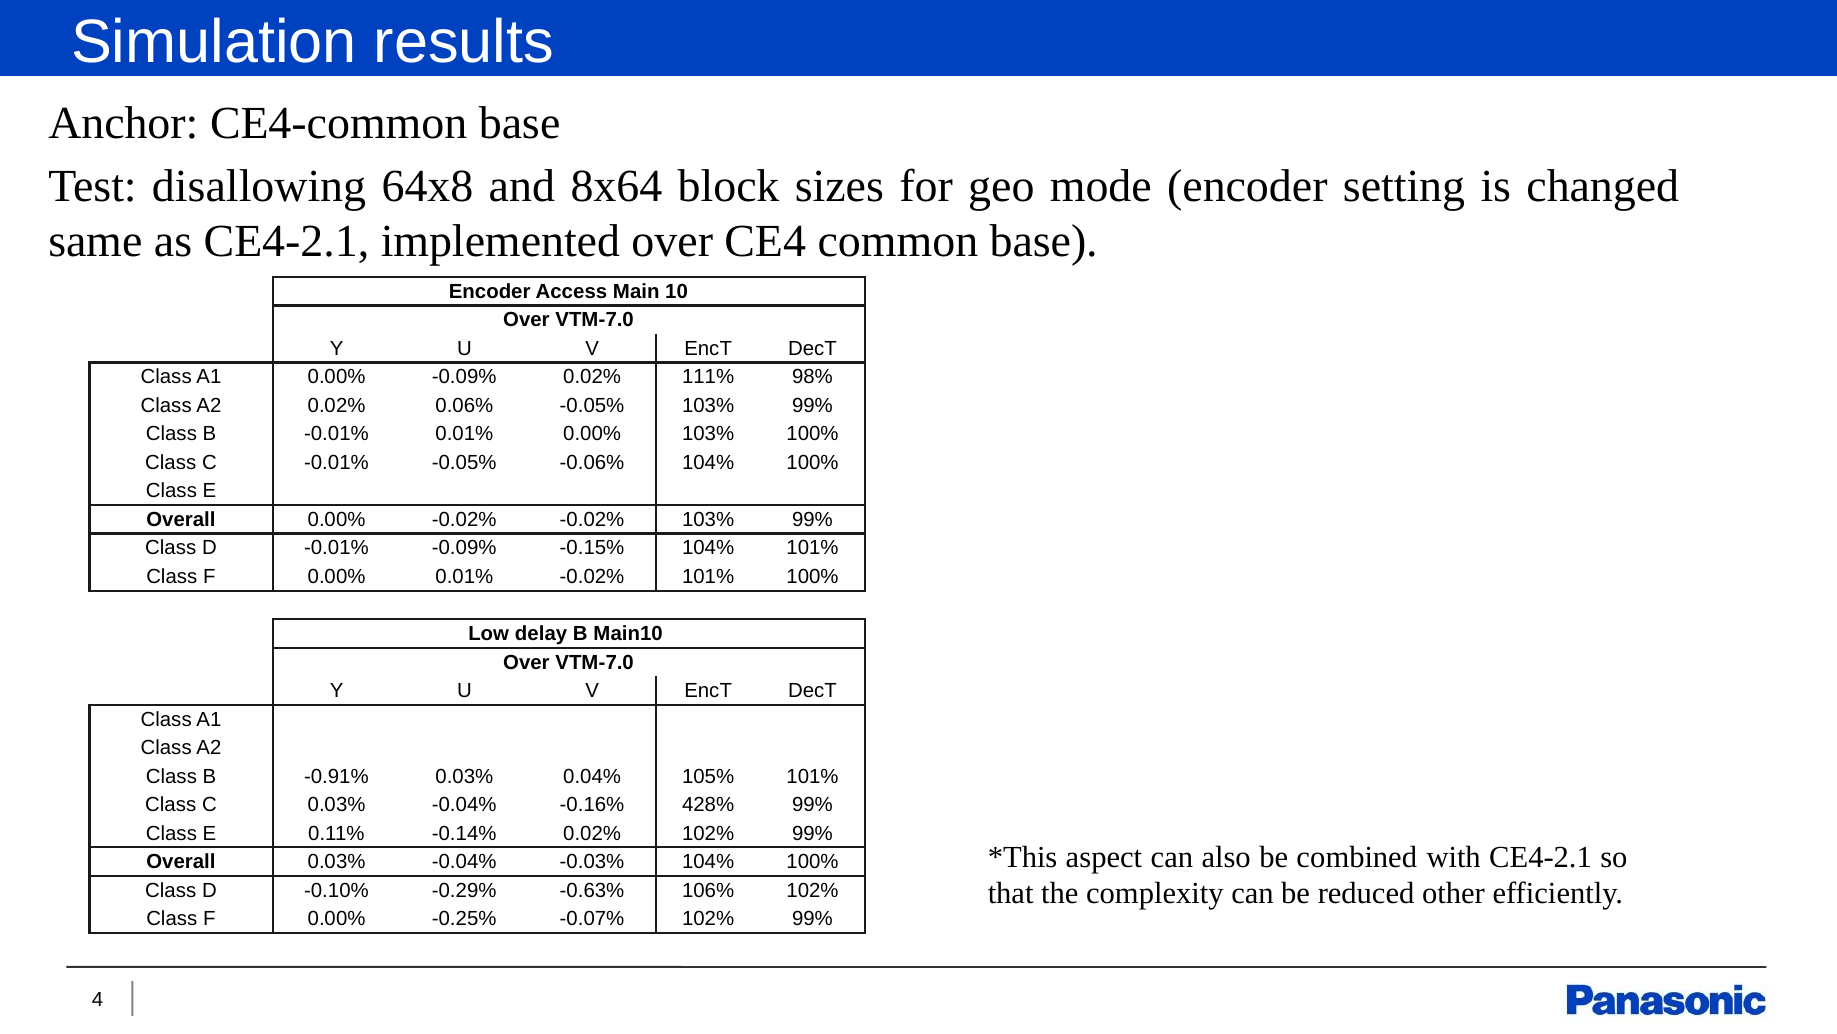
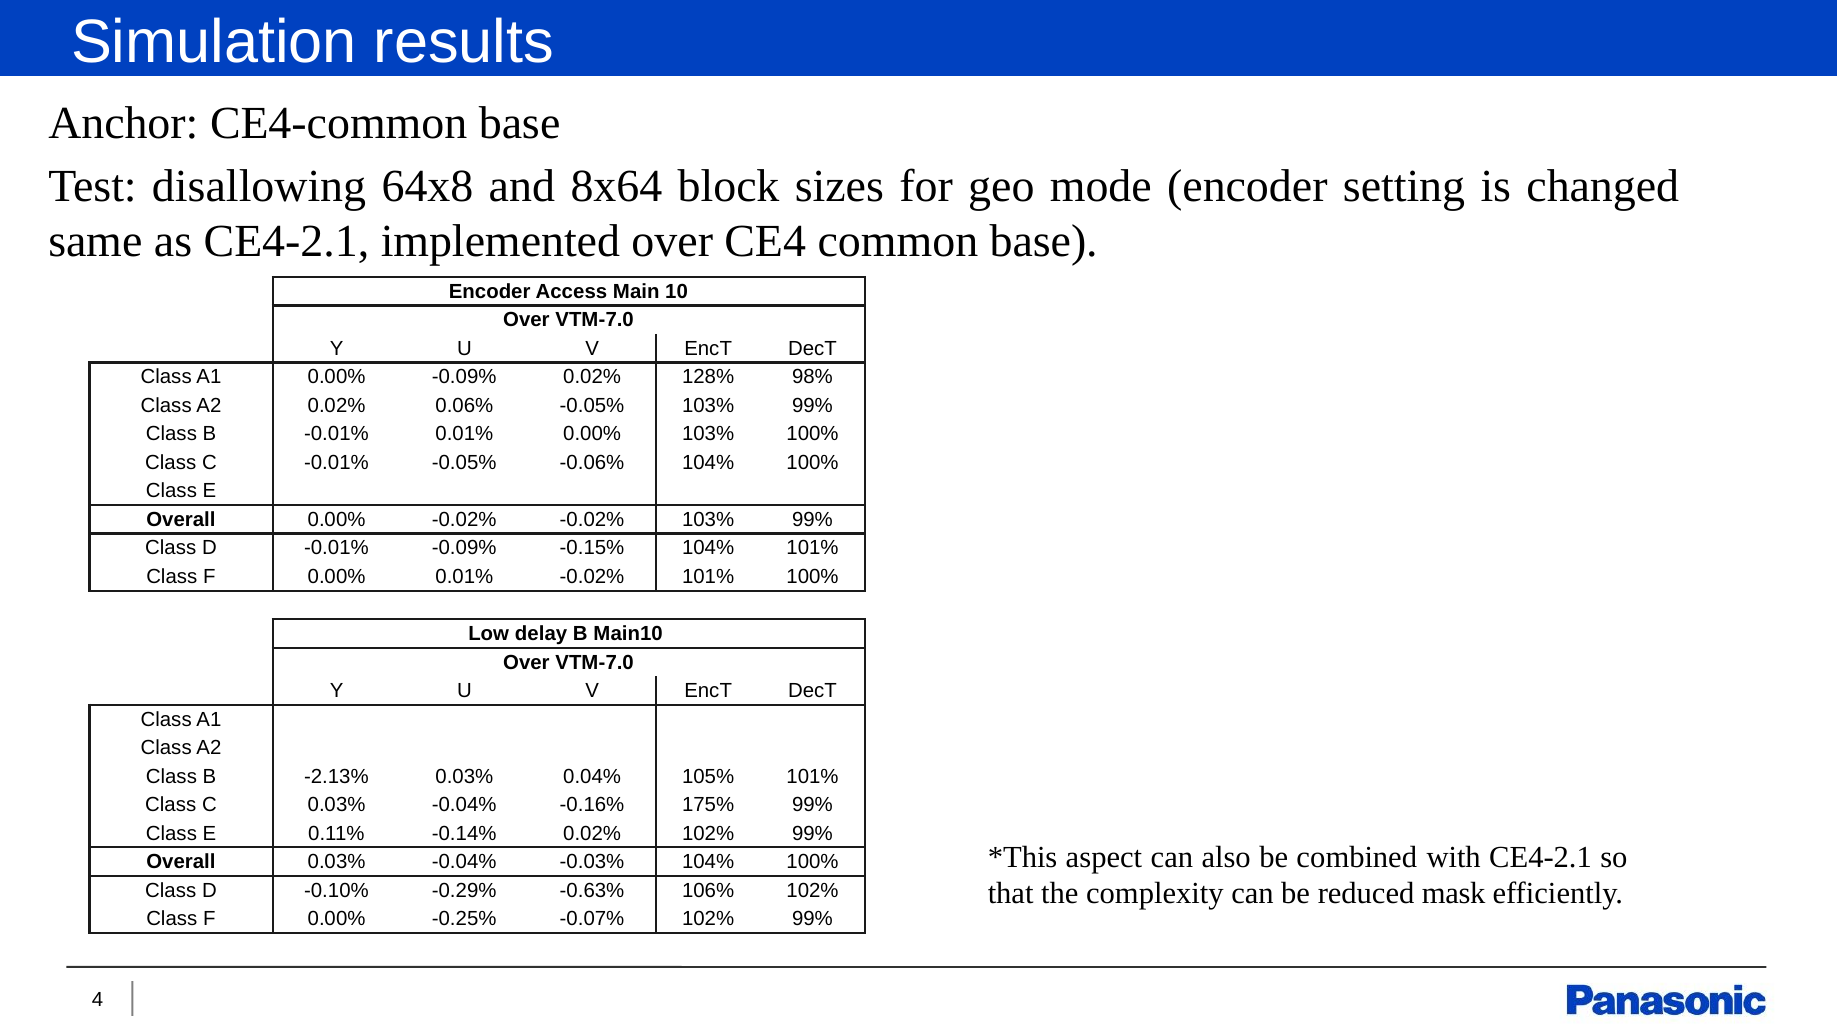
111%: 111% -> 128% (708, 377)
-0.91%: -0.91% -> -2.13% (336, 776)
428%: 428% -> 175% (708, 804)
other: other -> mask (1454, 893)
